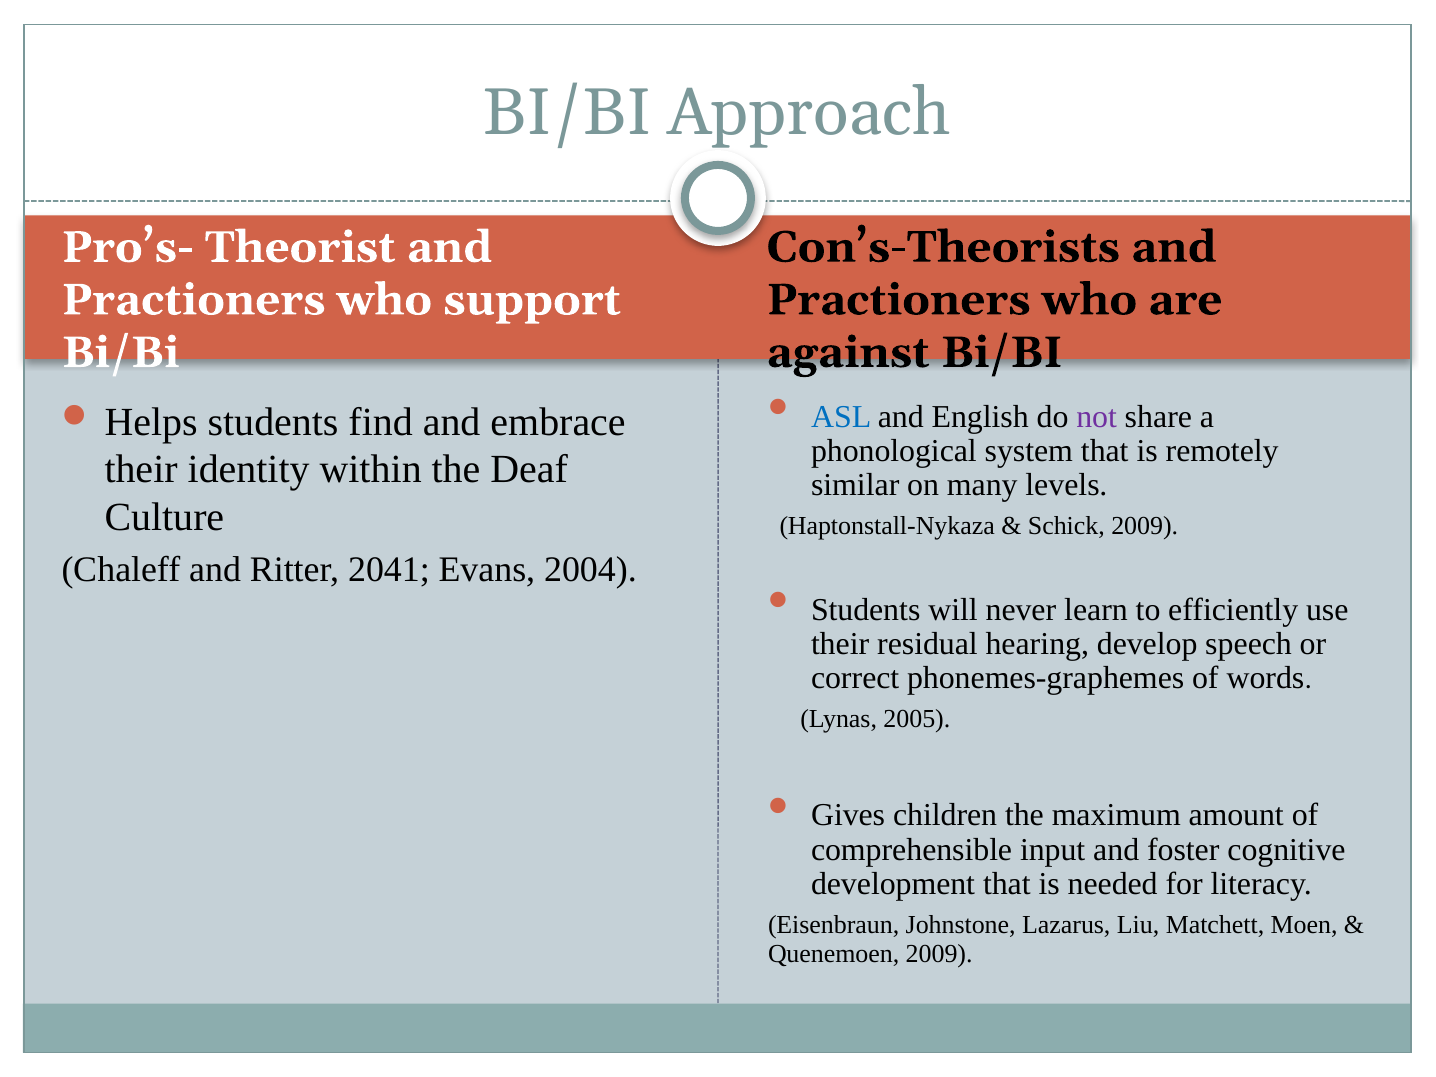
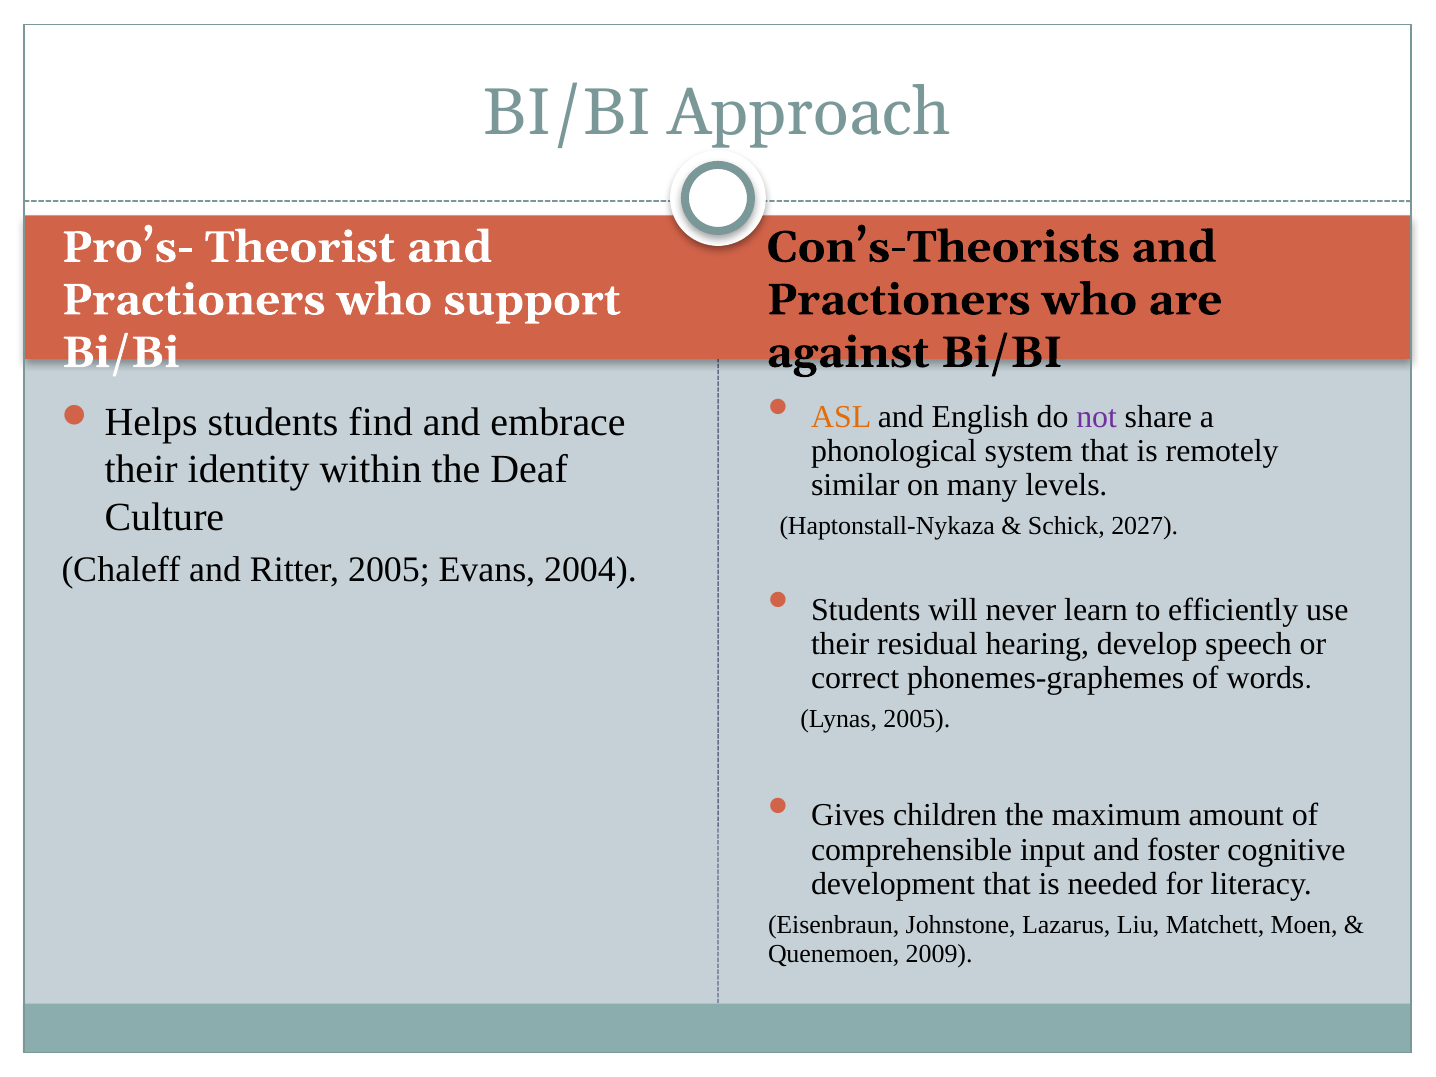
ASL colour: blue -> orange (841, 417)
Schick 2009: 2009 -> 2027 (1145, 526)
Ritter 2041: 2041 -> 2005 (389, 570)
